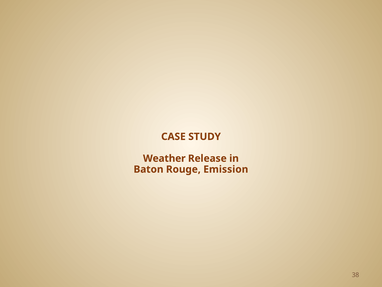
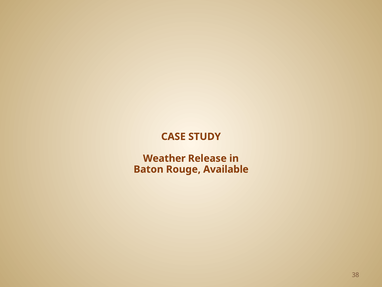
Emission: Emission -> Available (226, 169)
